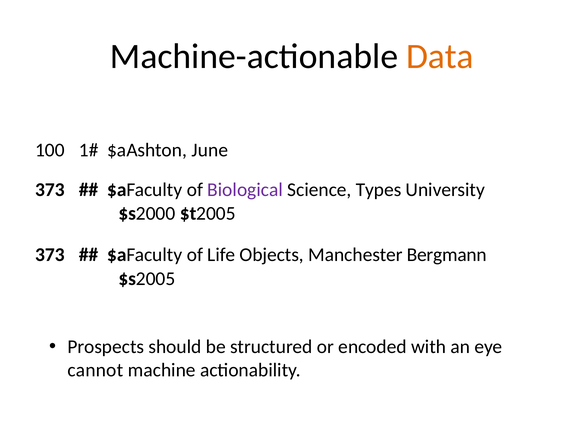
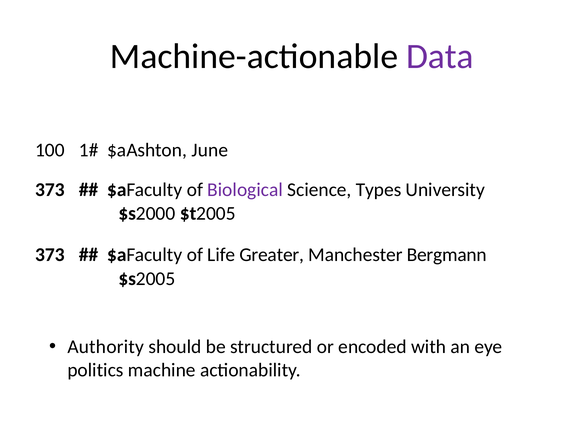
Data colour: orange -> purple (440, 57)
Objects: Objects -> Greater (272, 255)
Prospects: Prospects -> Authority (106, 347)
cannot: cannot -> politics (95, 370)
